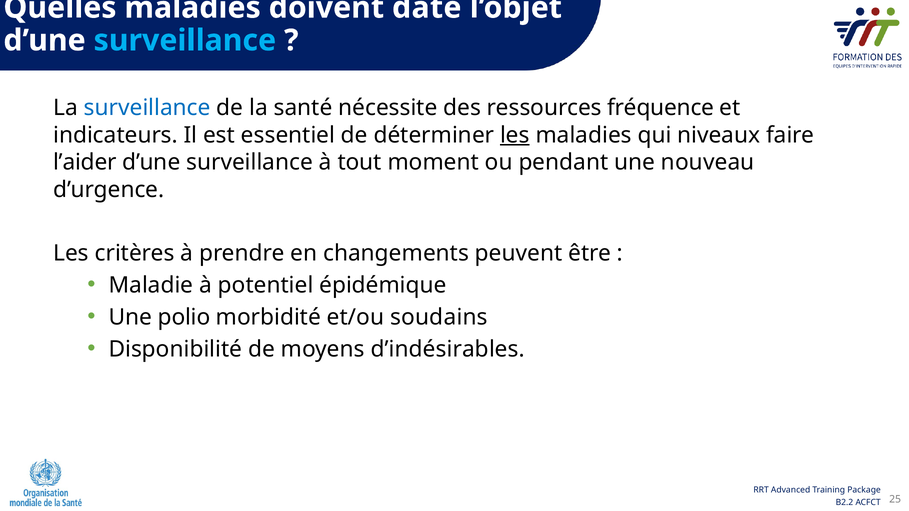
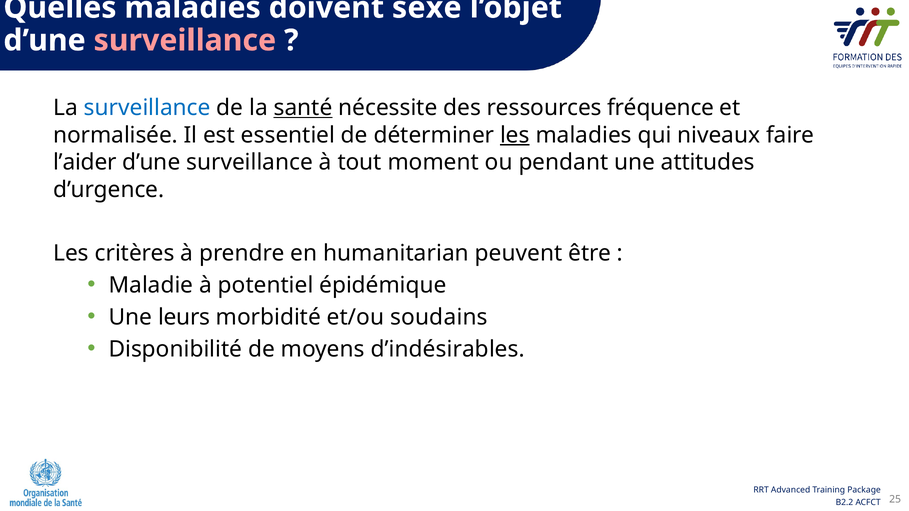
date: date -> sexe (427, 8)
surveillance colour: light blue -> pink (185, 40)
santé underline: none -> present (303, 108)
indicateurs: indicateurs -> normalisée (116, 135)
nouveau: nouveau -> attitudes (708, 162)
changements: changements -> humanitarian (396, 253)
polio: polio -> leurs (184, 317)
